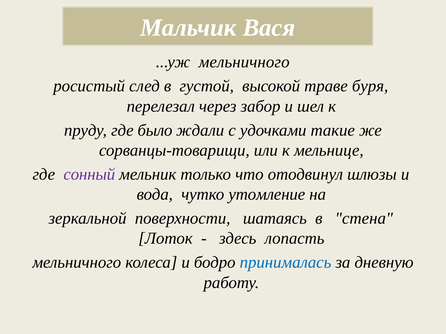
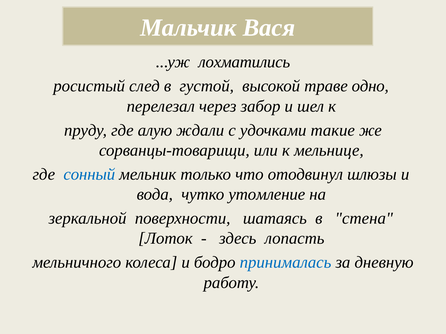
…уж мельничного: мельничного -> лохматились (244, 62)
буря: буря -> одно (370, 86)
было: было -> алую (155, 130)
сонный colour: purple -> blue (89, 175)
